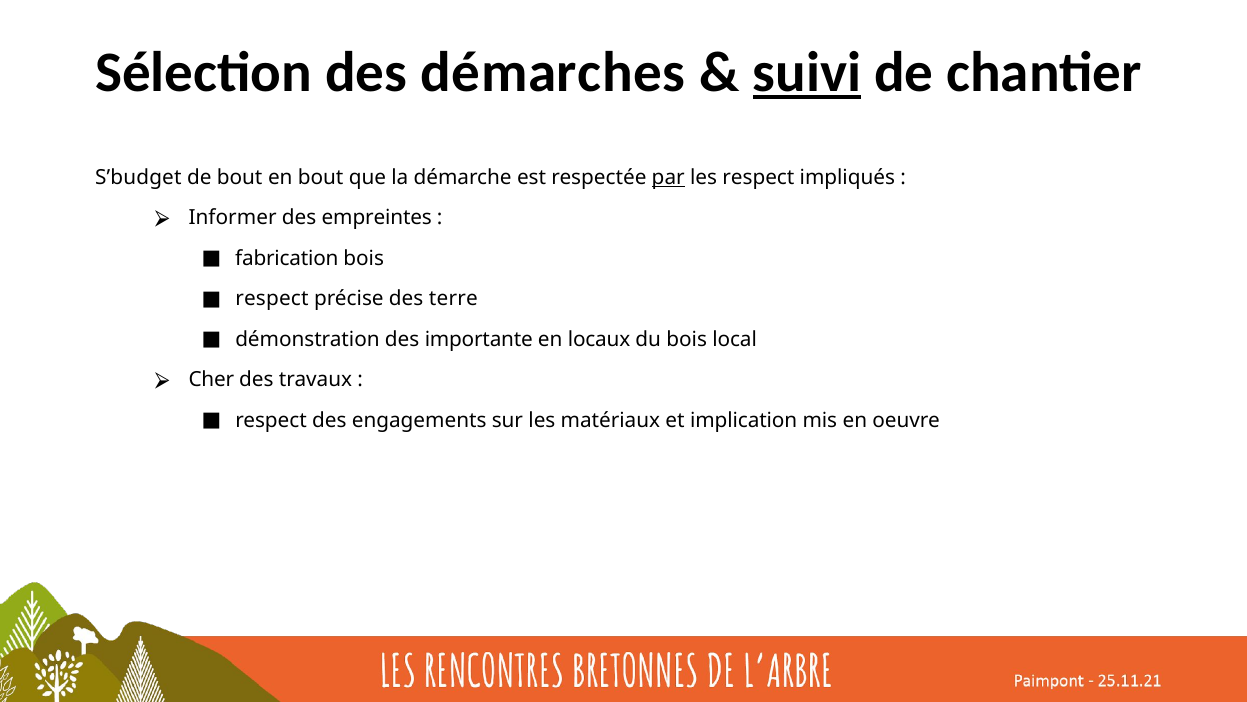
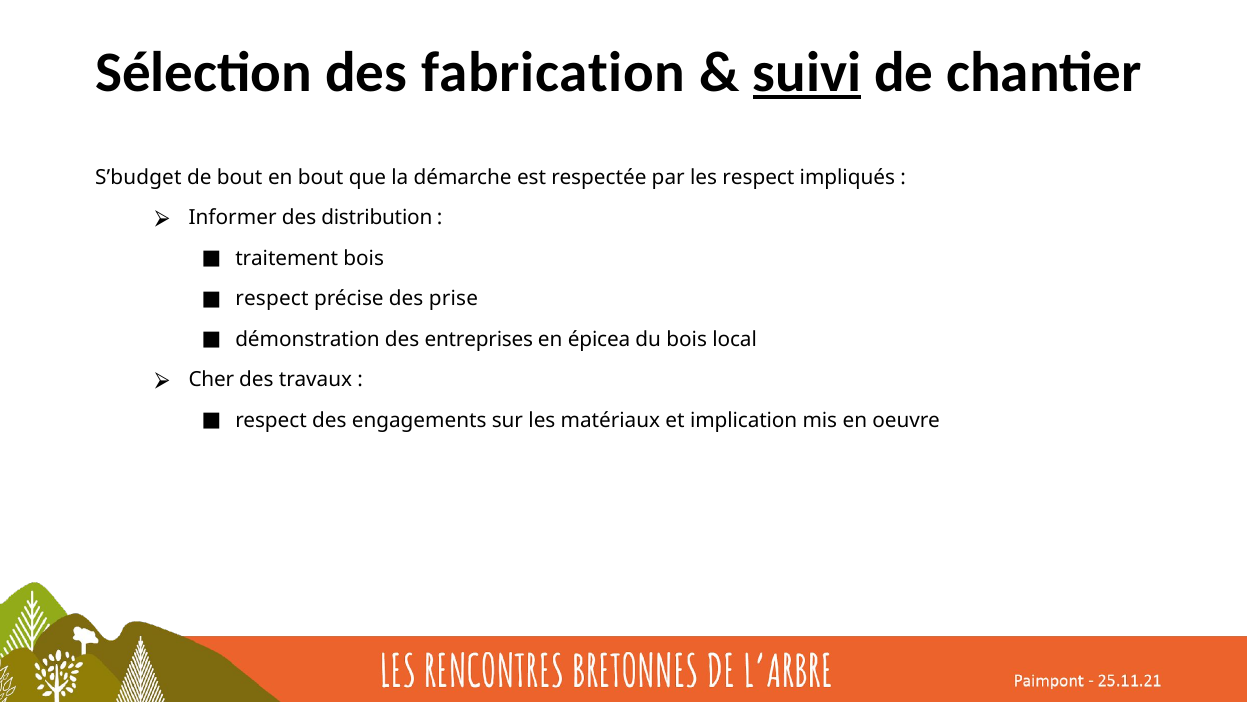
démarches: démarches -> fabrication (553, 73)
par underline: present -> none (668, 177)
empreintes: empreintes -> distribution (377, 218)
fabrication: fabrication -> traitement (287, 258)
terre: terre -> prise (453, 299)
importante: importante -> entreprises (479, 339)
locaux: locaux -> épicea (599, 339)
